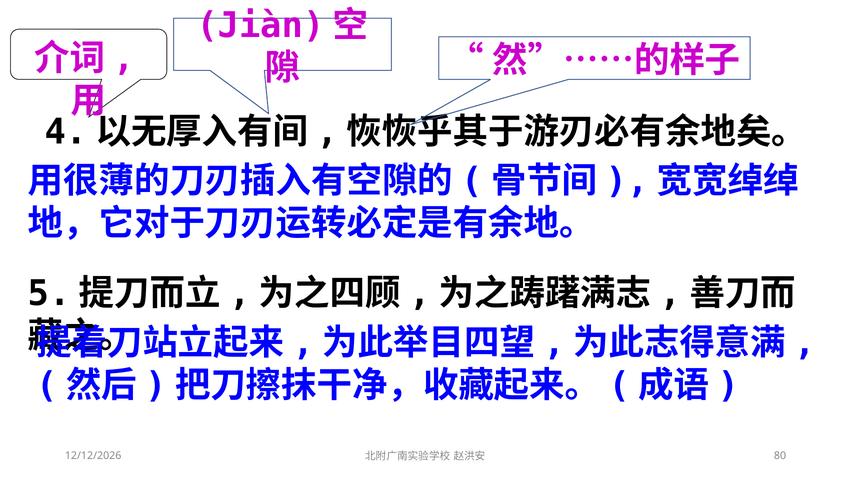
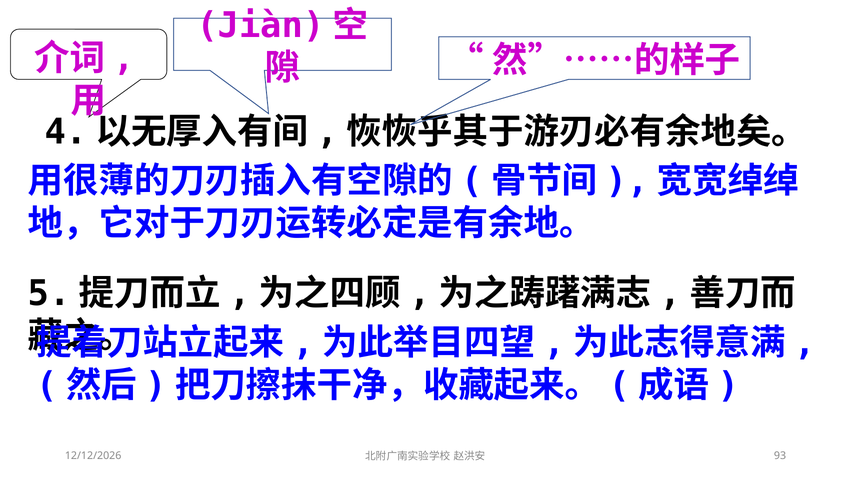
80: 80 -> 93 (780, 456)
